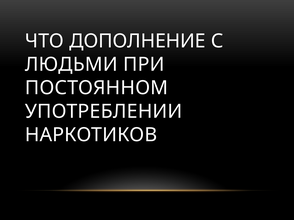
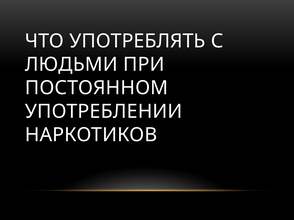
ДОПОЛНЕНИЕ: ДОПОЛНЕНИЕ -> УПОТРЕБЛЯТЬ (137, 41)
